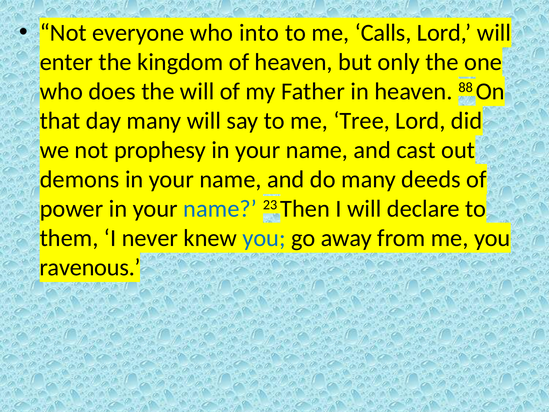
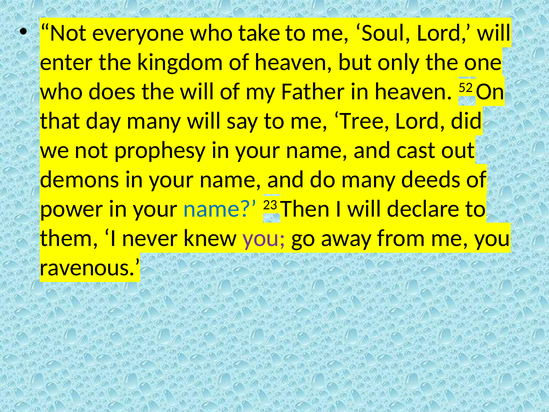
into: into -> take (259, 33)
Calls: Calls -> Soul (383, 33)
88: 88 -> 52 (466, 87)
you colour: blue -> purple (264, 238)
